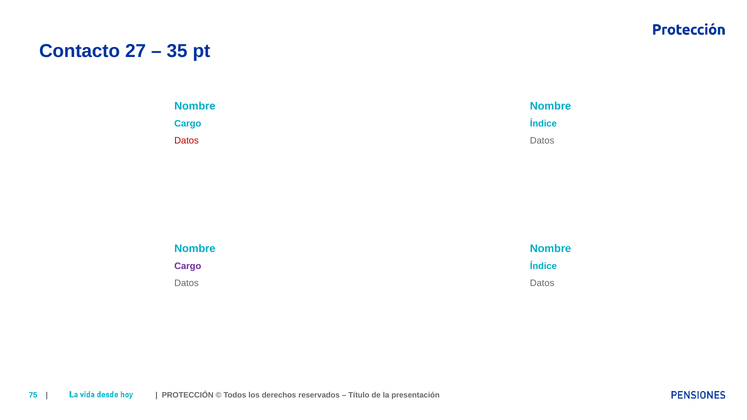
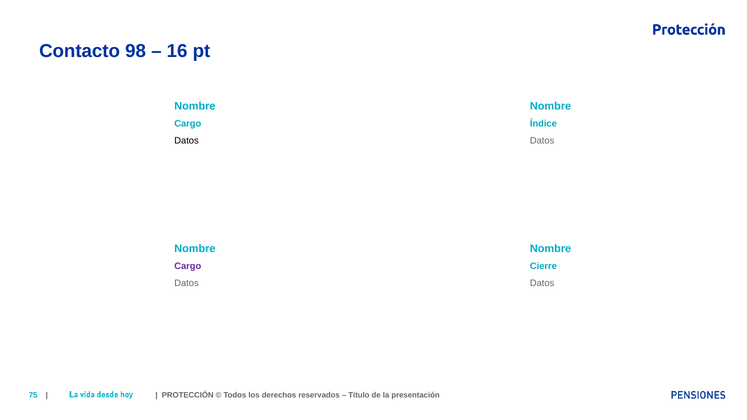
27: 27 -> 98 (136, 51)
35: 35 -> 16 (177, 51)
Datos colour: red -> black (187, 141)
Índice: Índice -> Cierre (543, 266)
